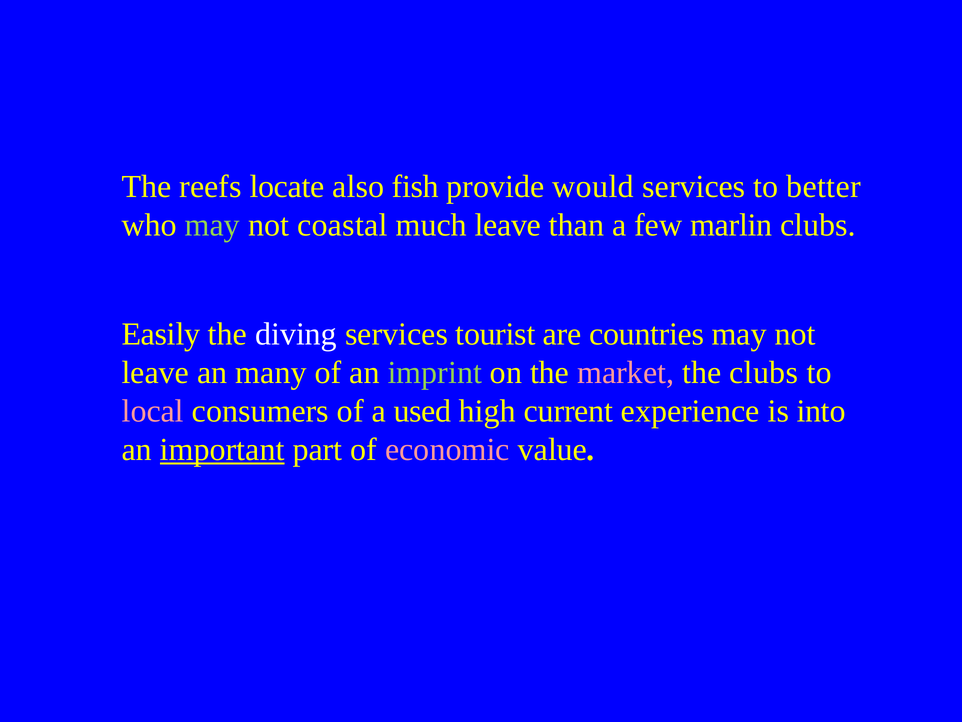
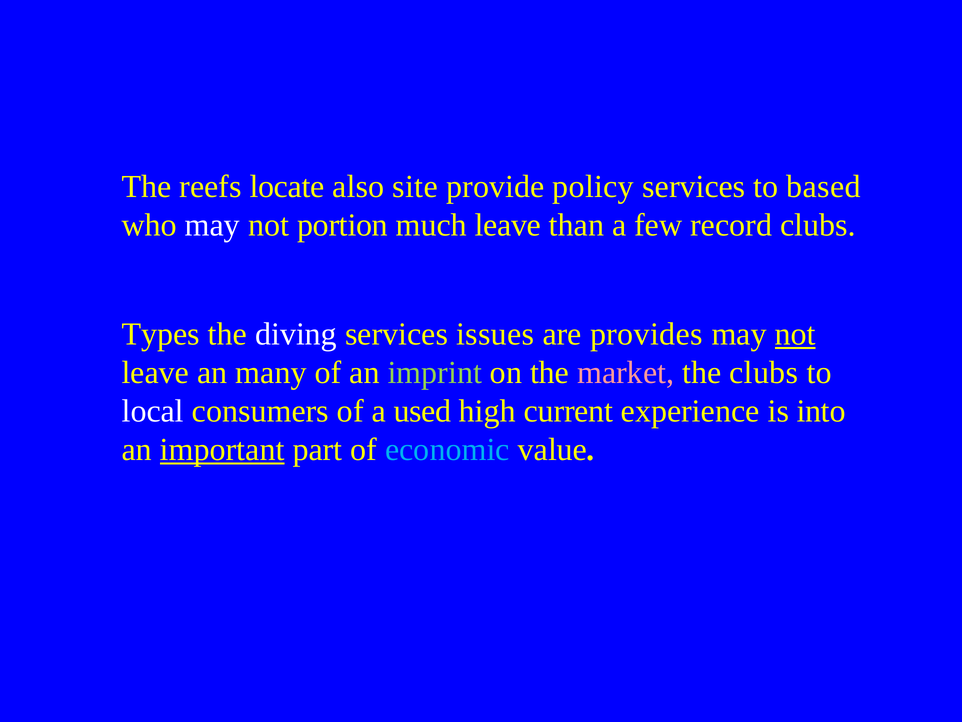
fish: fish -> site (415, 187)
would: would -> policy (593, 187)
better: better -> based (824, 187)
may colour: light green -> white (212, 225)
coastal: coastal -> portion (343, 225)
marlin: marlin -> record (731, 225)
Easily: Easily -> Types (161, 334)
tourist: tourist -> issues (495, 334)
countries: countries -> provides (646, 334)
not underline: none -> present (795, 334)
local colour: pink -> white (153, 411)
economic colour: pink -> light blue (447, 449)
